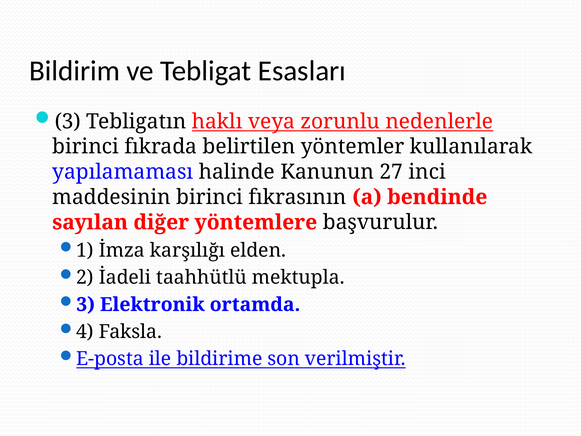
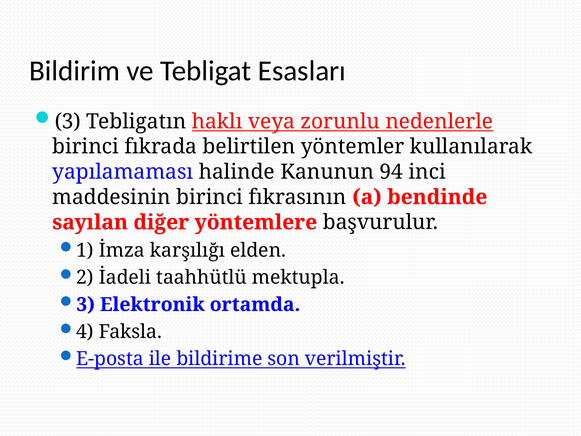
27: 27 -> 94 (391, 172)
